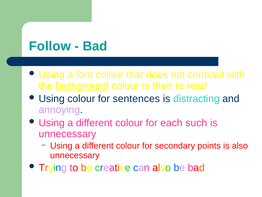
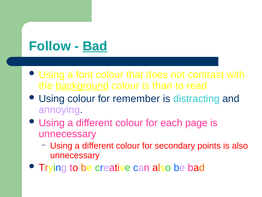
Bad underline: none -> present (95, 46)
sentences: sentences -> remember (136, 98)
such: such -> page (196, 123)
